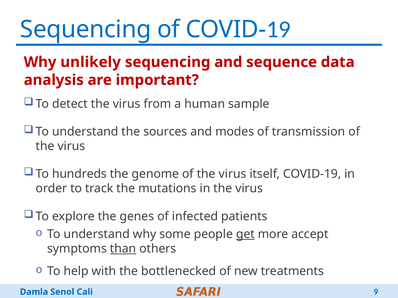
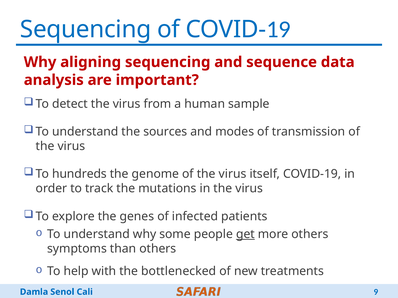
unlikely: unlikely -> aligning (91, 62)
more accept: accept -> others (310, 235)
than underline: present -> none (123, 249)
